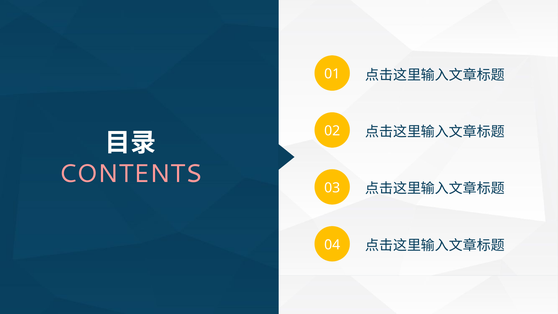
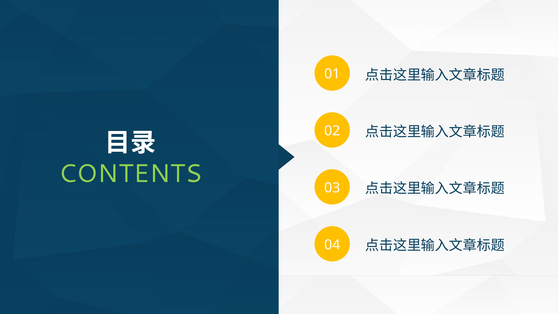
CONTENTS colour: pink -> light green (130, 174)
